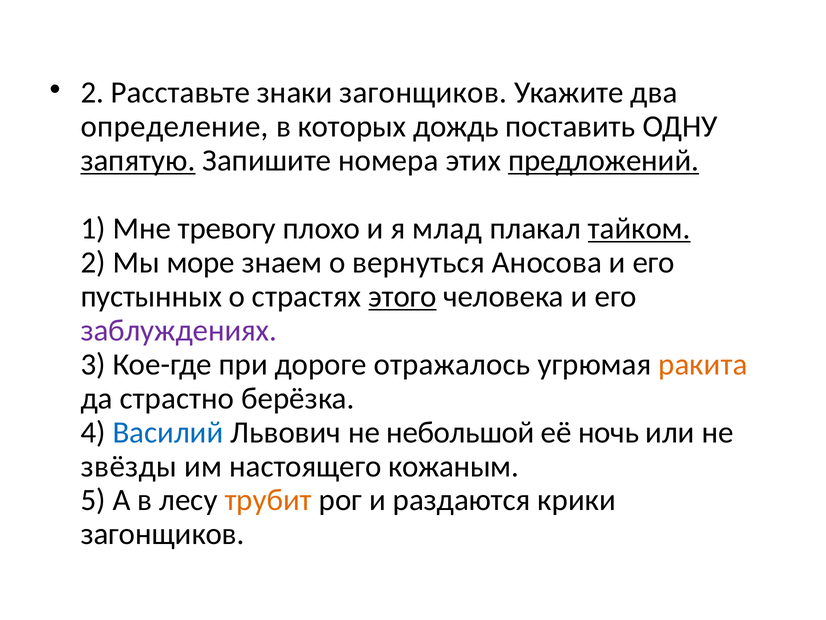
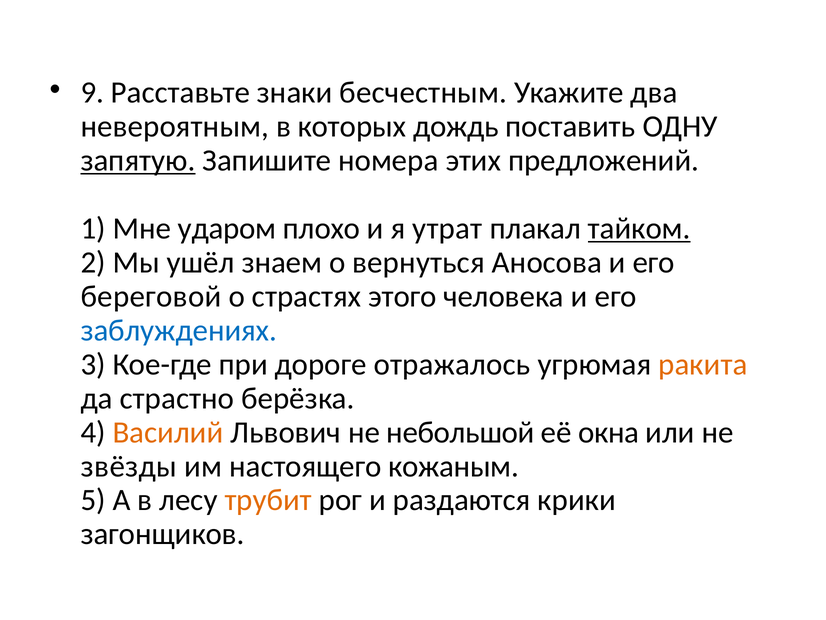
2: 2 -> 9 (92, 92)
знаки загонщиков: загонщиков -> бесчестным (423, 92)
определение: определение -> невероятным (175, 126)
предложений underline: present -> none (604, 160)
тревогу: тревогу -> ударом (227, 228)
млад: млад -> утрат (447, 228)
море: море -> ушёл (201, 262)
пустынных: пустынных -> береговой (151, 296)
этого underline: present -> none (402, 296)
заблуждениях colour: purple -> blue (179, 330)
Василий colour: blue -> orange (168, 432)
ночь: ночь -> окна (609, 432)
